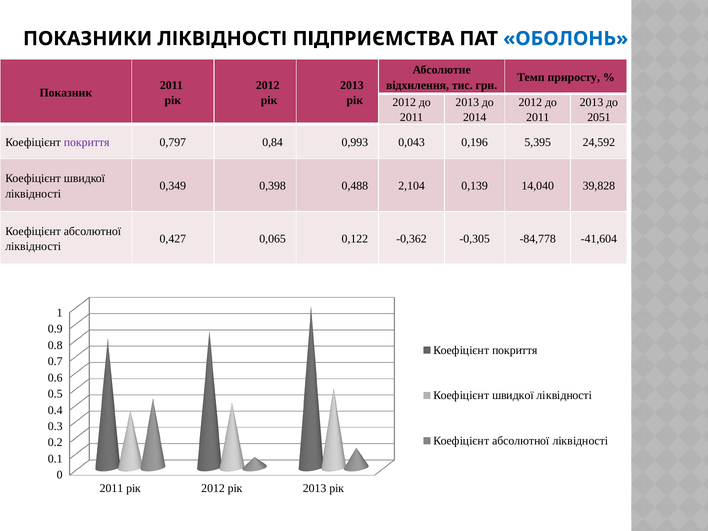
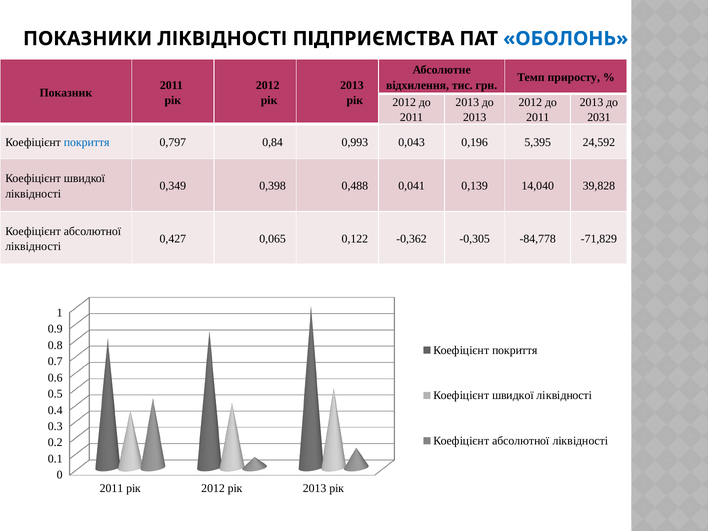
2014: 2014 -> 2013 (475, 118)
2051: 2051 -> 2031 (599, 118)
покриття colour: purple -> blue (87, 142)
2,104: 2,104 -> 0,041 (412, 186)
-41,604: -41,604 -> -71,829 (599, 239)
